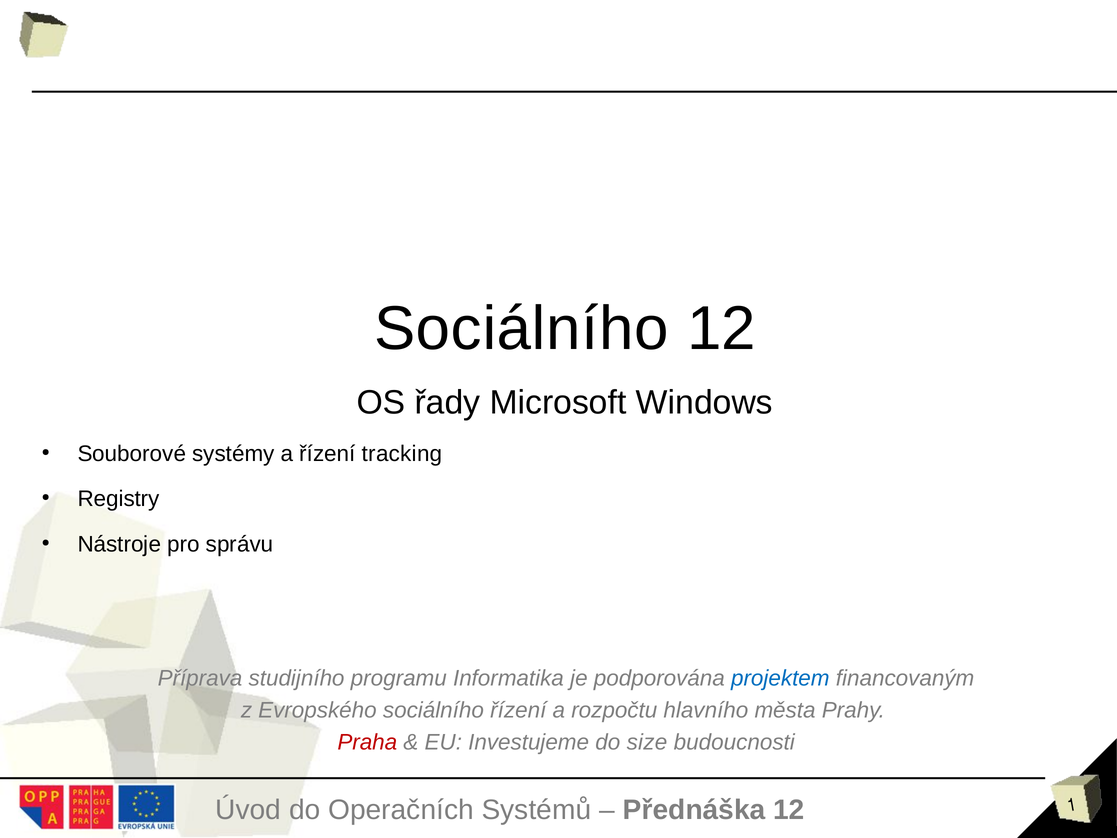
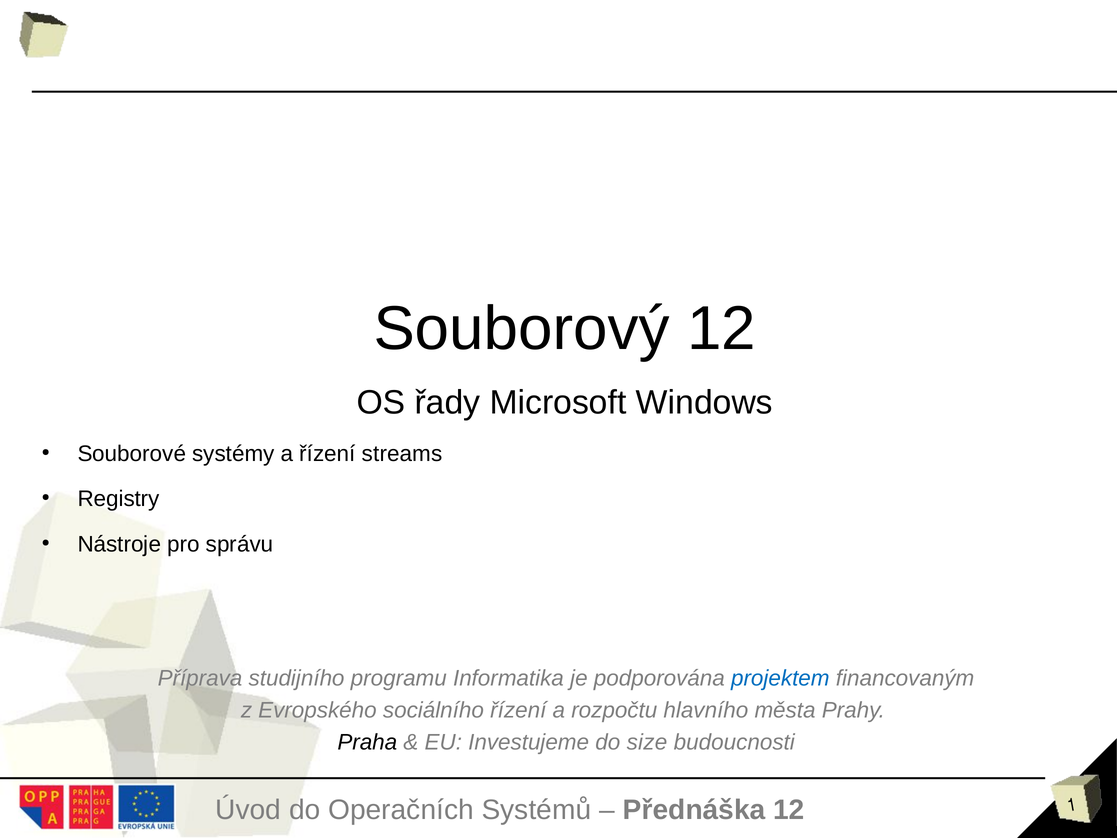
Sociálního: Sociálního -> Souborový (522, 329)
tracking: tracking -> streams (402, 454)
Praha colour: red -> black (367, 742)
